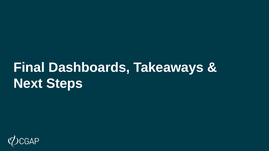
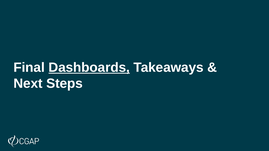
Dashboards underline: none -> present (89, 68)
